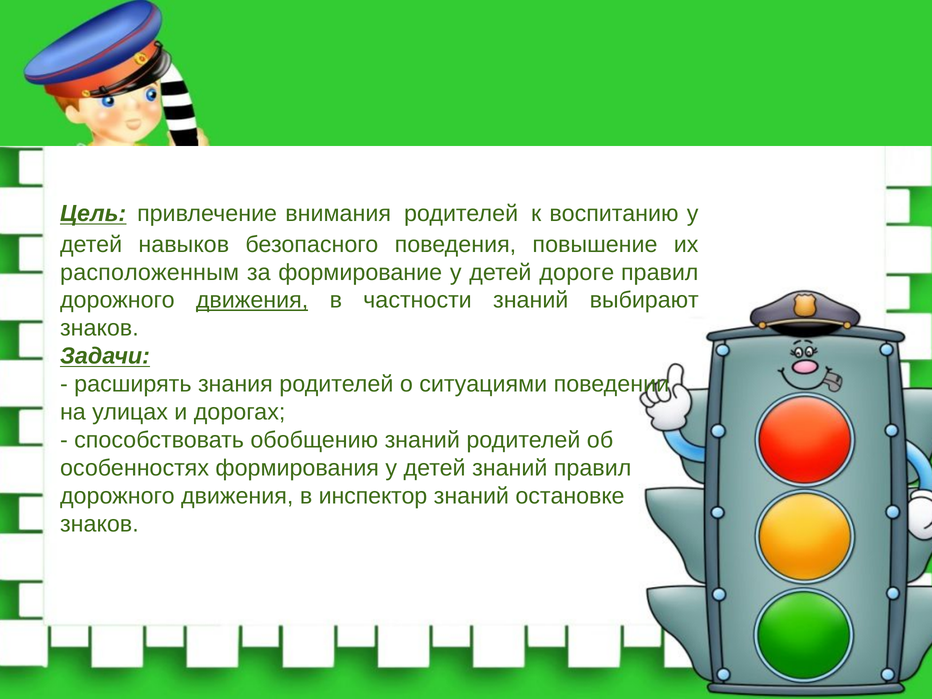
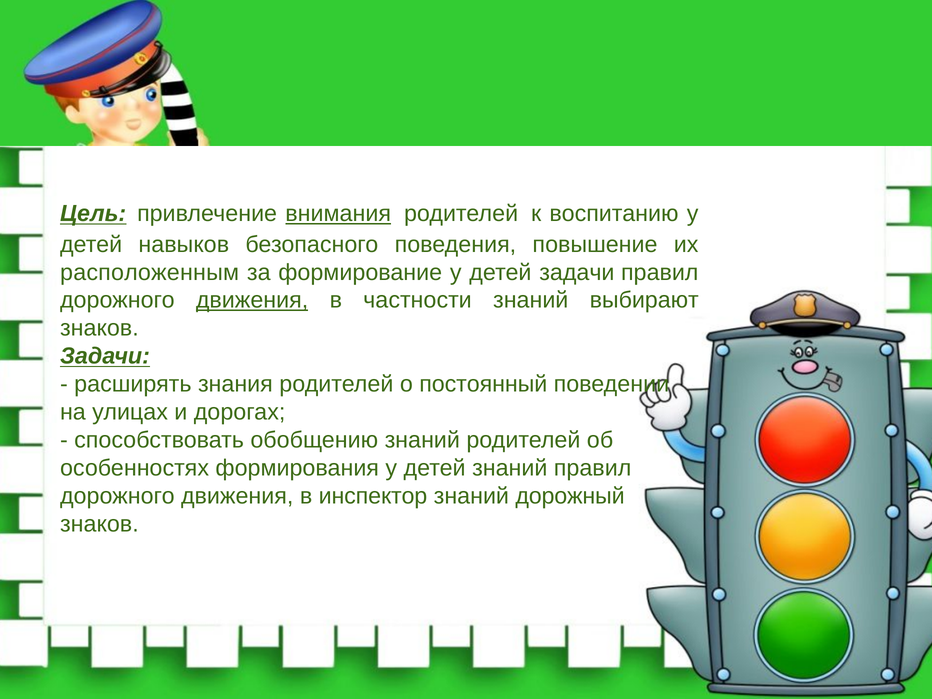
внимания underline: none -> present (338, 214)
детей дороге: дороге -> задачи (577, 272)
ситуациями: ситуациями -> постоянный (483, 384)
остановке: остановке -> дорожный (570, 496)
